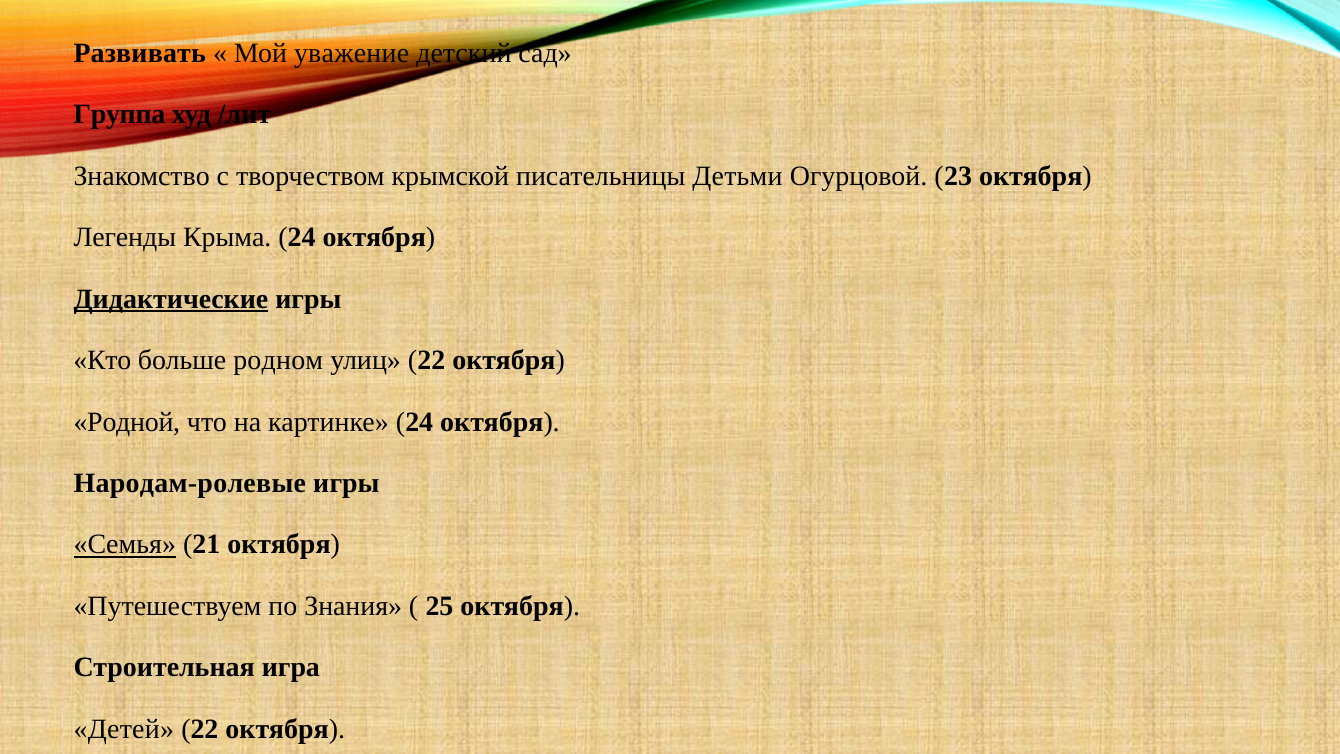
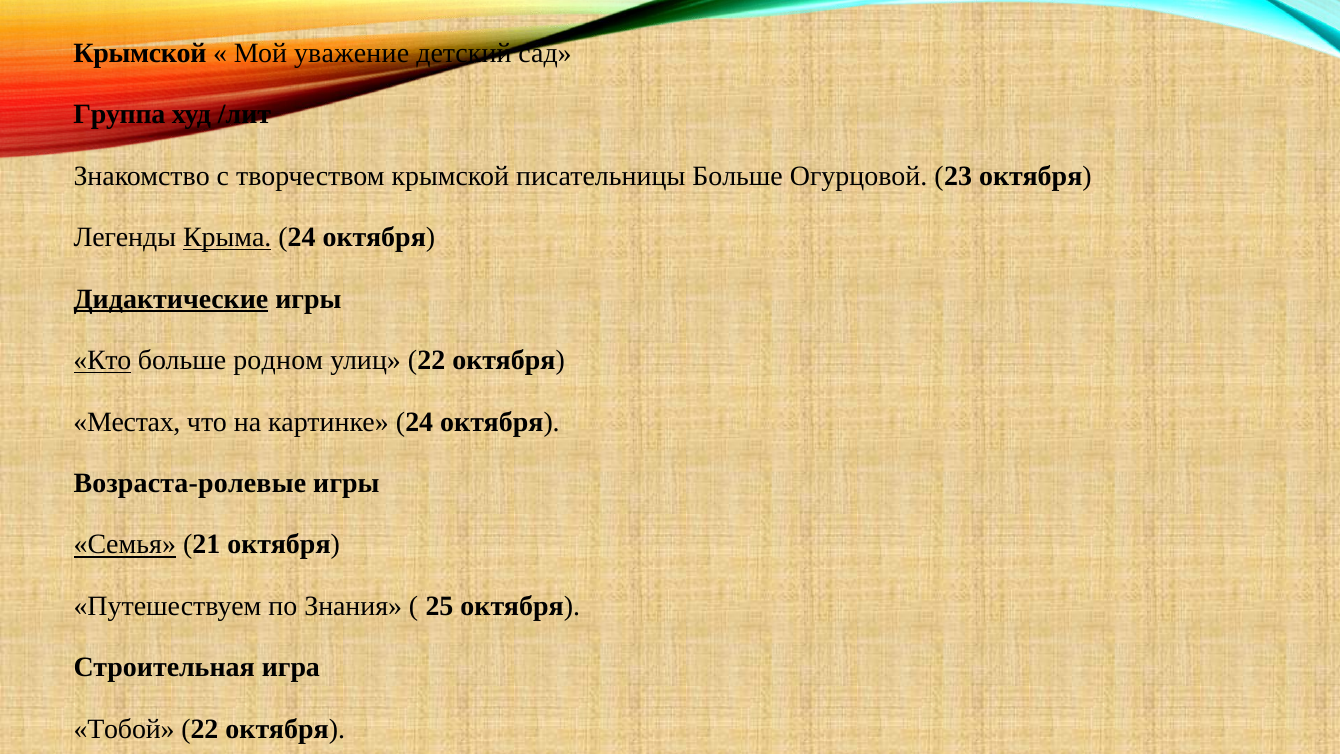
Развивать: Развивать -> Крымской (140, 53)
писательницы Детьми: Детьми -> Больше (738, 176)
Крыма underline: none -> present (227, 238)
Кто underline: none -> present (102, 360)
Родной: Родной -> Местах (127, 422)
Народам-ролевые: Народам-ролевые -> Возраста-ролевые (190, 483)
Детей: Детей -> Тобой (124, 729)
